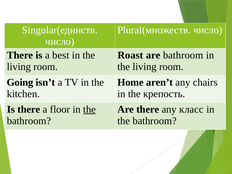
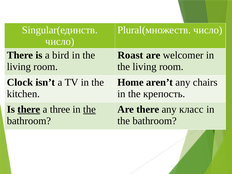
best: best -> bird (61, 55)
are bathroom: bathroom -> welcomer (183, 55)
Going: Going -> Clock (20, 82)
there underline: none -> present (29, 109)
floor: floor -> three (60, 109)
